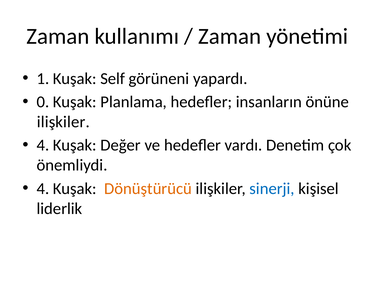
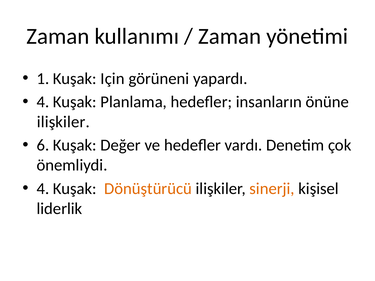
Self: Self -> Için (113, 79)
0: 0 -> 4 (43, 102)
4: 4 -> 6 (43, 145)
sinerji colour: blue -> orange (272, 189)
